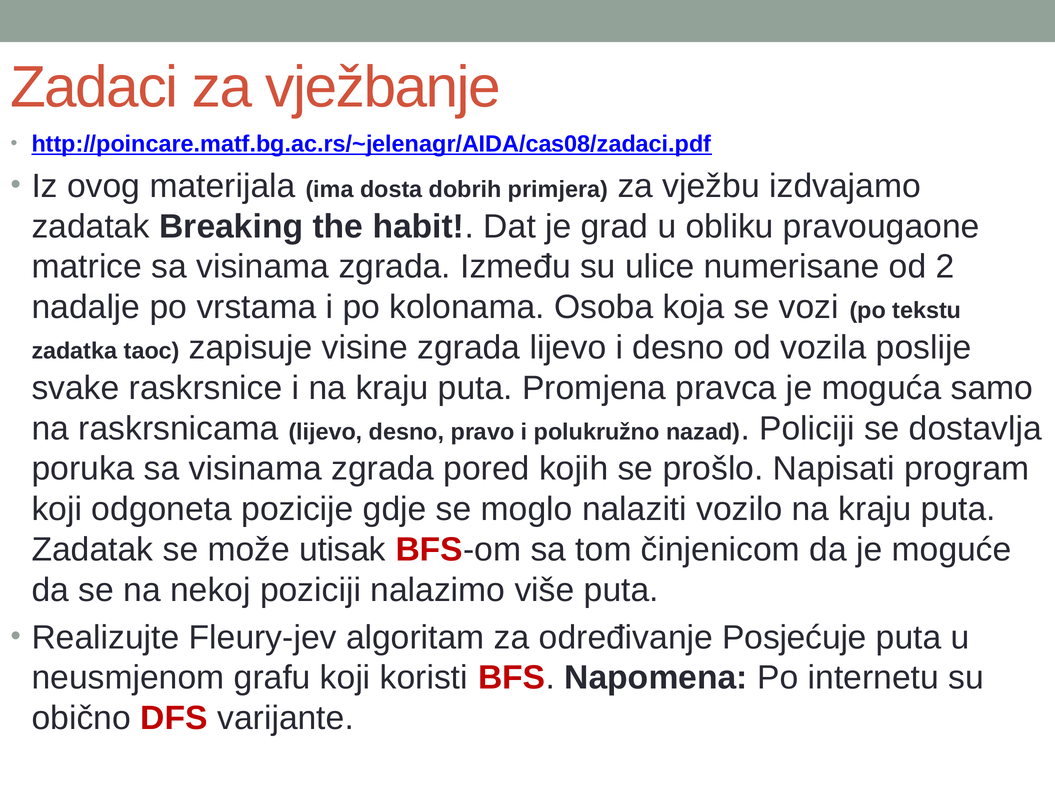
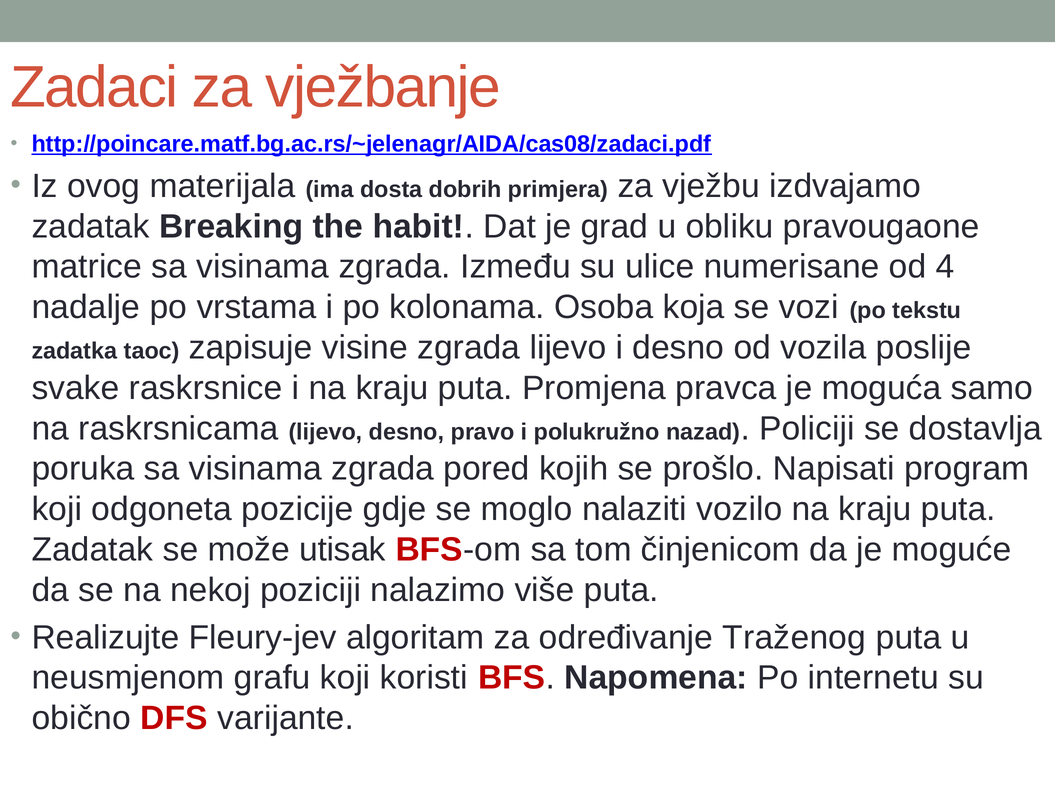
2: 2 -> 4 (945, 267)
Posjećuje: Posjećuje -> Traženog (794, 638)
